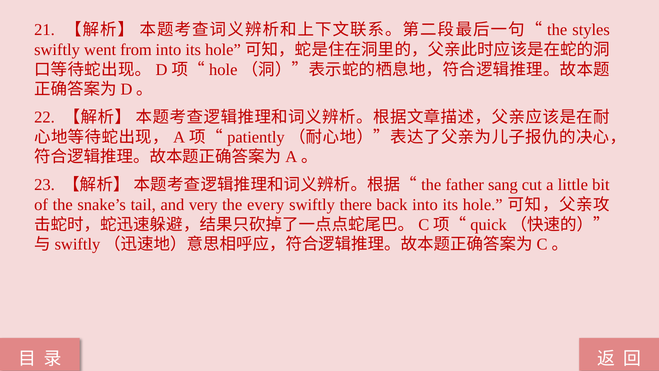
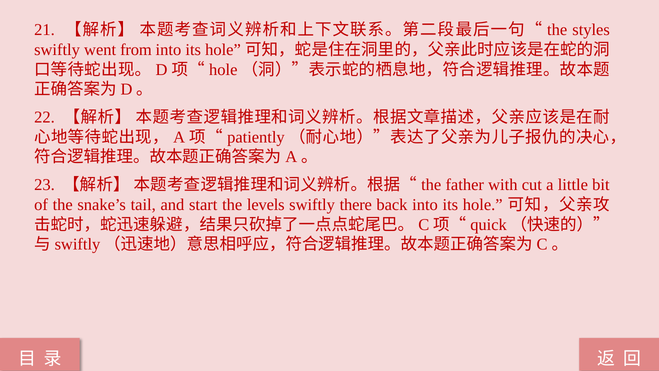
sang: sang -> with (503, 185)
very: very -> start (203, 205)
every: every -> levels (266, 205)
